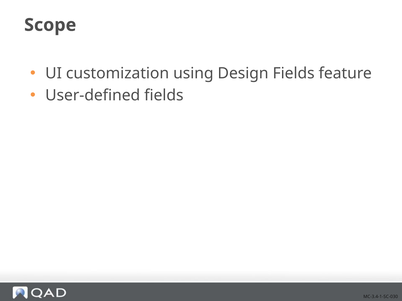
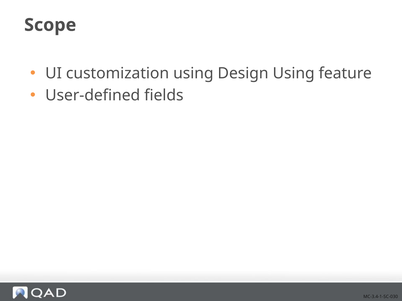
Design Fields: Fields -> Using (294, 74)
